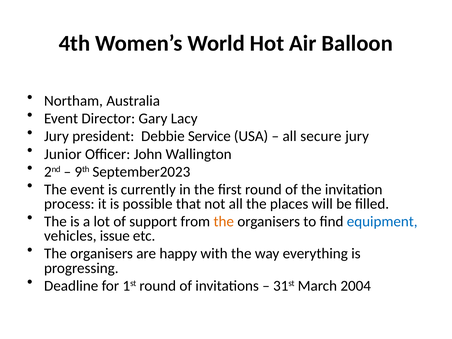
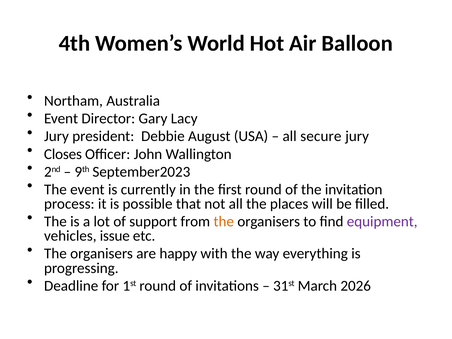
Service: Service -> August (209, 136)
Junior: Junior -> Closes (63, 154)
equipment colour: blue -> purple (382, 222)
2004: 2004 -> 2026 (356, 286)
